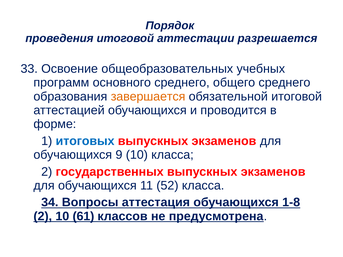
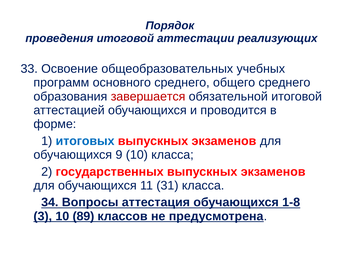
разрешается: разрешается -> реализующих (278, 38)
завершается colour: orange -> red (148, 97)
52: 52 -> 31 (167, 186)
2: 2 -> 3 (43, 216)
61: 61 -> 89 (83, 216)
